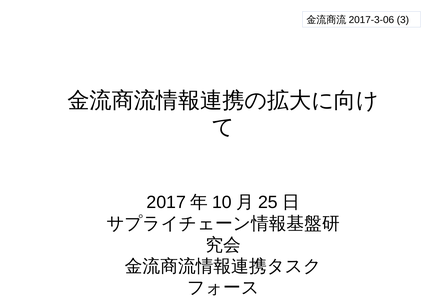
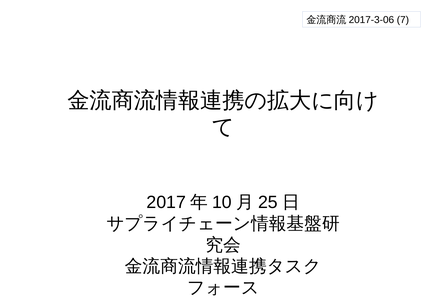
3: 3 -> 7 (403, 20)
